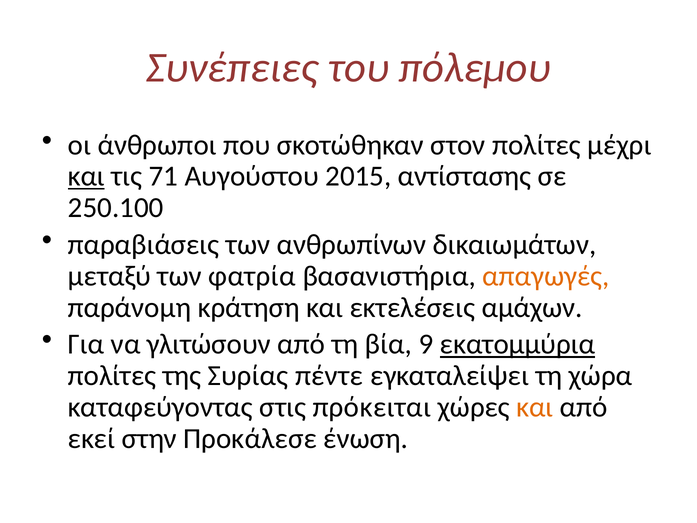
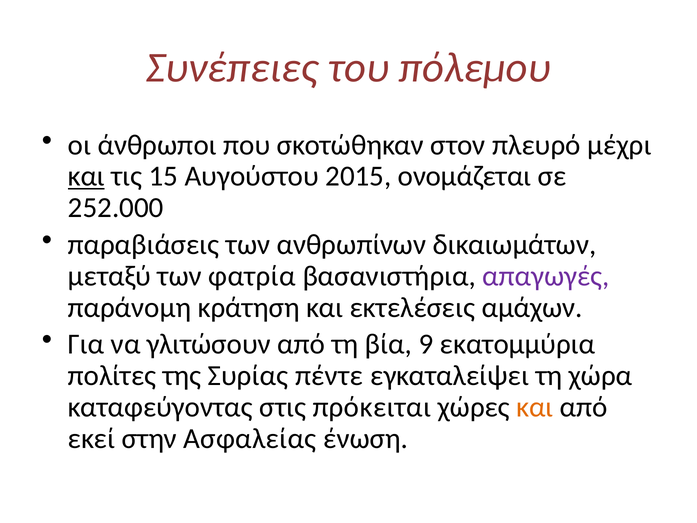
στον πολίτες: πολίτες -> πλευρό (536, 145)
71: 71 -> 15 (163, 176)
αντίστασης: αντίστασης -> ονομάζεται (465, 176)
250.100: 250.100 -> 252.000 (116, 208)
απαγωγές colour: orange -> purple (546, 276)
εκατομμύρια underline: present -> none (517, 344)
Προκάλεσε: Προκάλεσε -> Ασφαλείας (250, 438)
